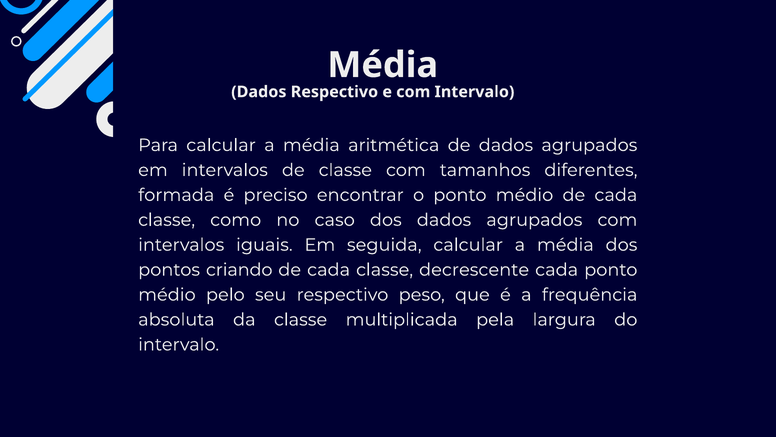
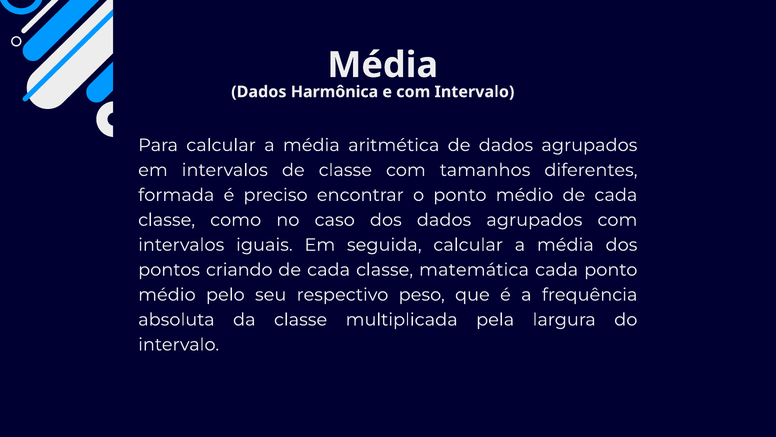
Dados Respectivo: Respectivo -> Harmônica (334, 92)
decrescente: decrescente -> matemática (474, 270)
